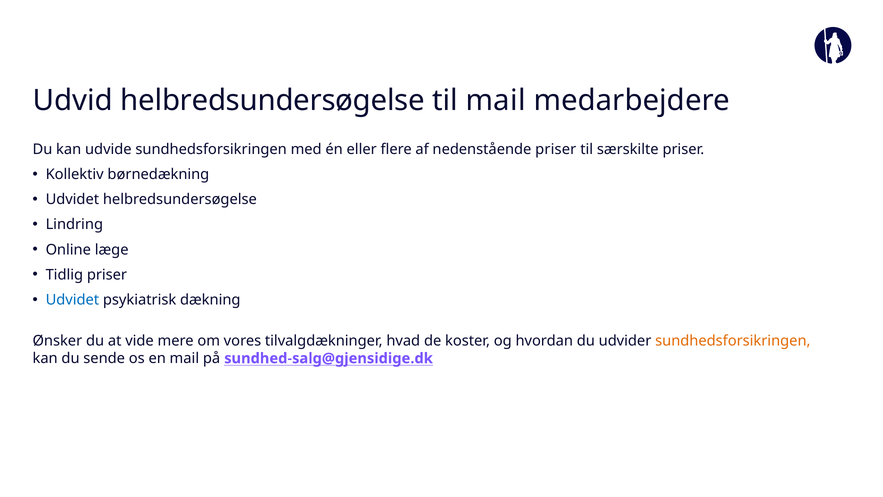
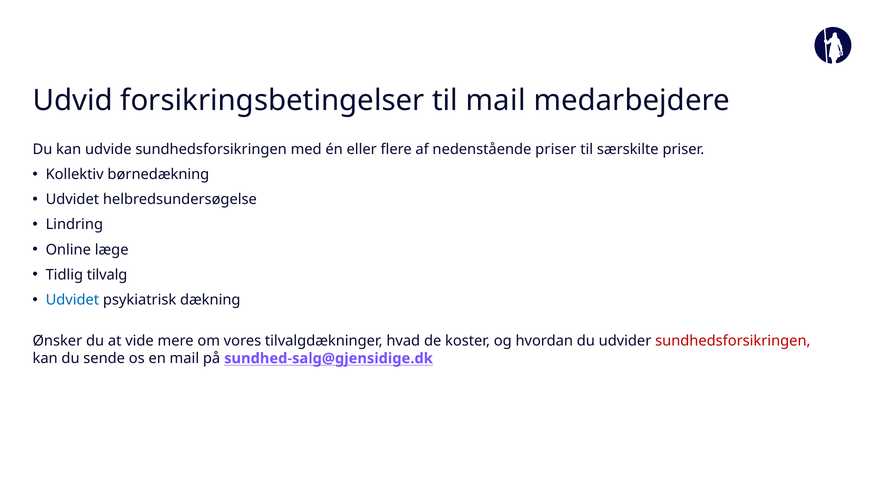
Udvid helbredsundersøgelse: helbredsundersøgelse -> forsikringsbetingelser (272, 101)
Tidlig priser: priser -> tilvalg (107, 275)
sundhedsforsikringen colour: orange -> red (733, 341)
